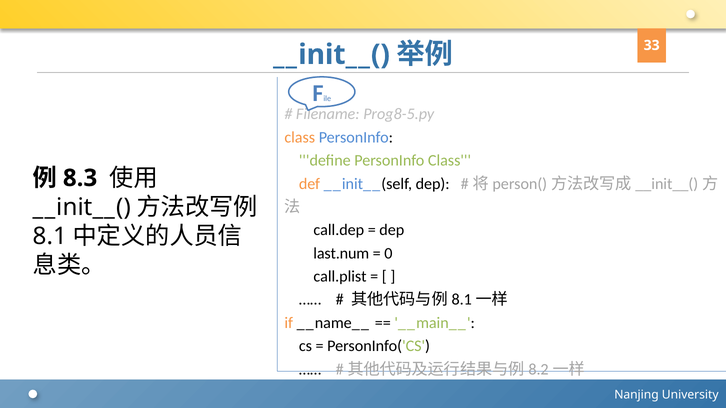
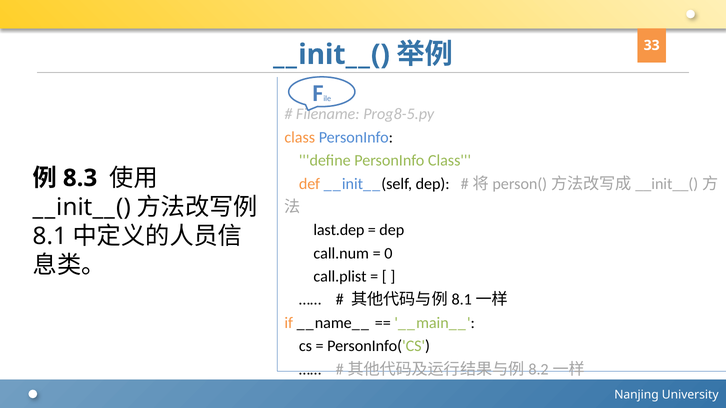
call.dep: call.dep -> last.dep (339, 230)
last.num: last.num -> call.num (341, 254)
